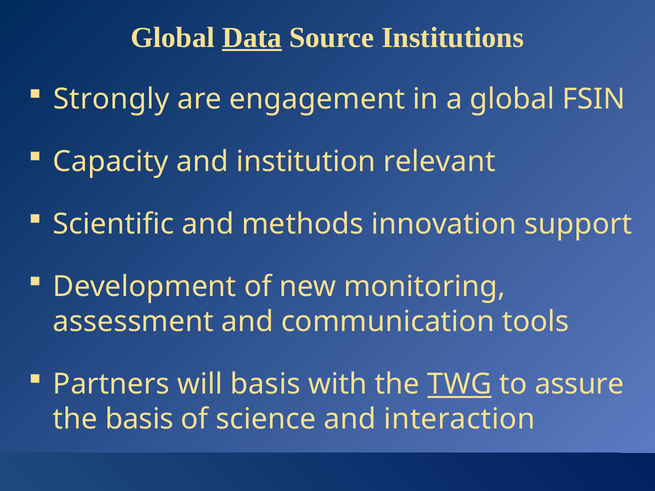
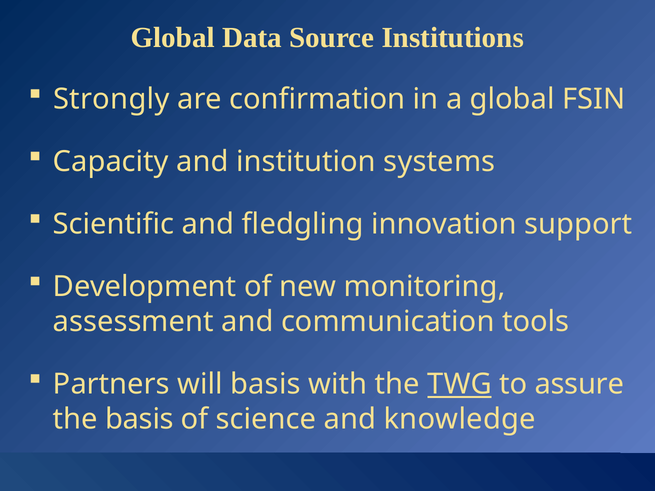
Data underline: present -> none (252, 37)
engagement: engagement -> confirmation (317, 99)
relevant: relevant -> systems (439, 162)
methods: methods -> fledgling (303, 224)
interaction: interaction -> knowledge (460, 420)
